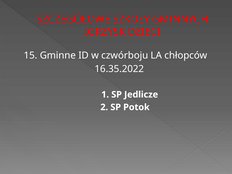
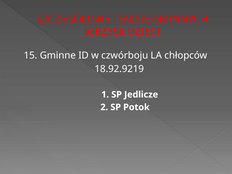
SZKOŁY: SZKOŁY -> TENISIE (131, 19)
16.35.2022: 16.35.2022 -> 18.92.9219 (119, 69)
